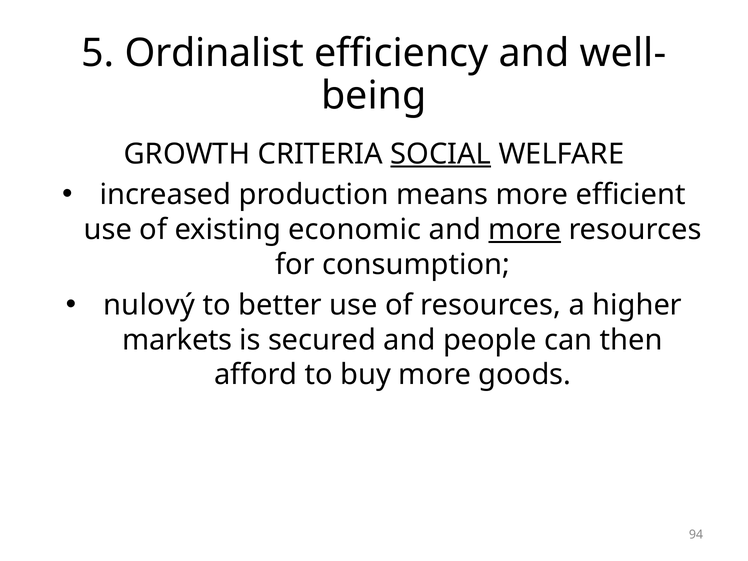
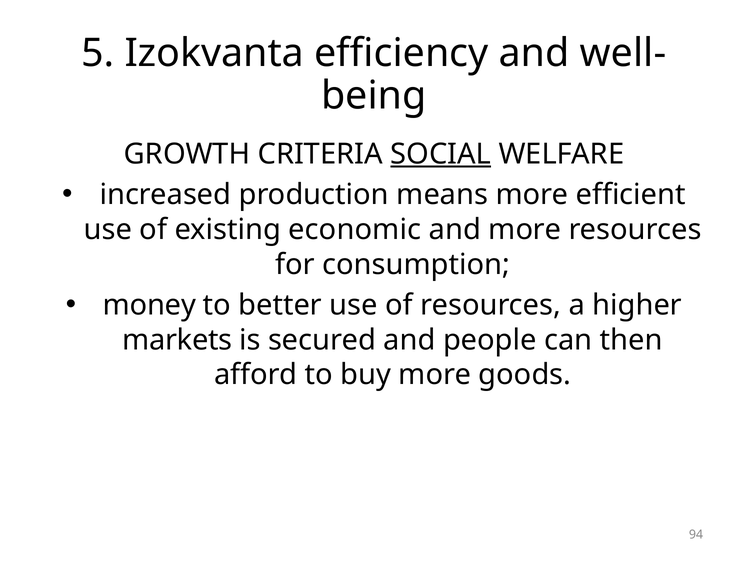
Ordinalist: Ordinalist -> Izokvanta (214, 53)
more underline: present -> none (525, 230)
nulový: nulový -> money (149, 305)
